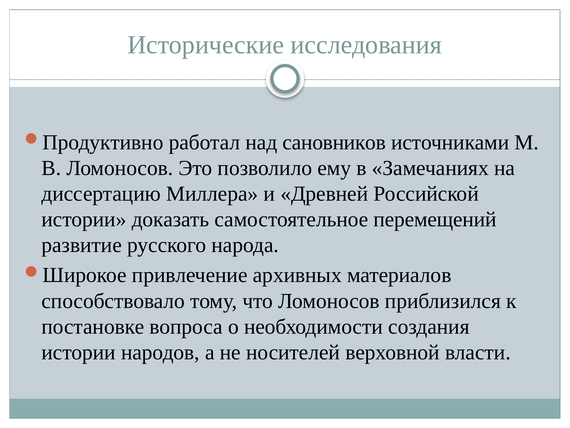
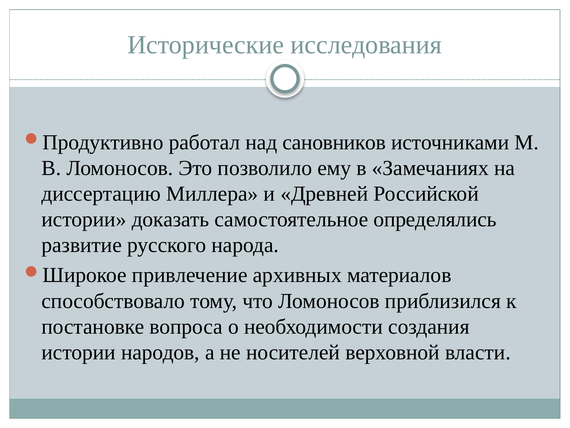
перемещений: перемещений -> определялись (435, 219)
